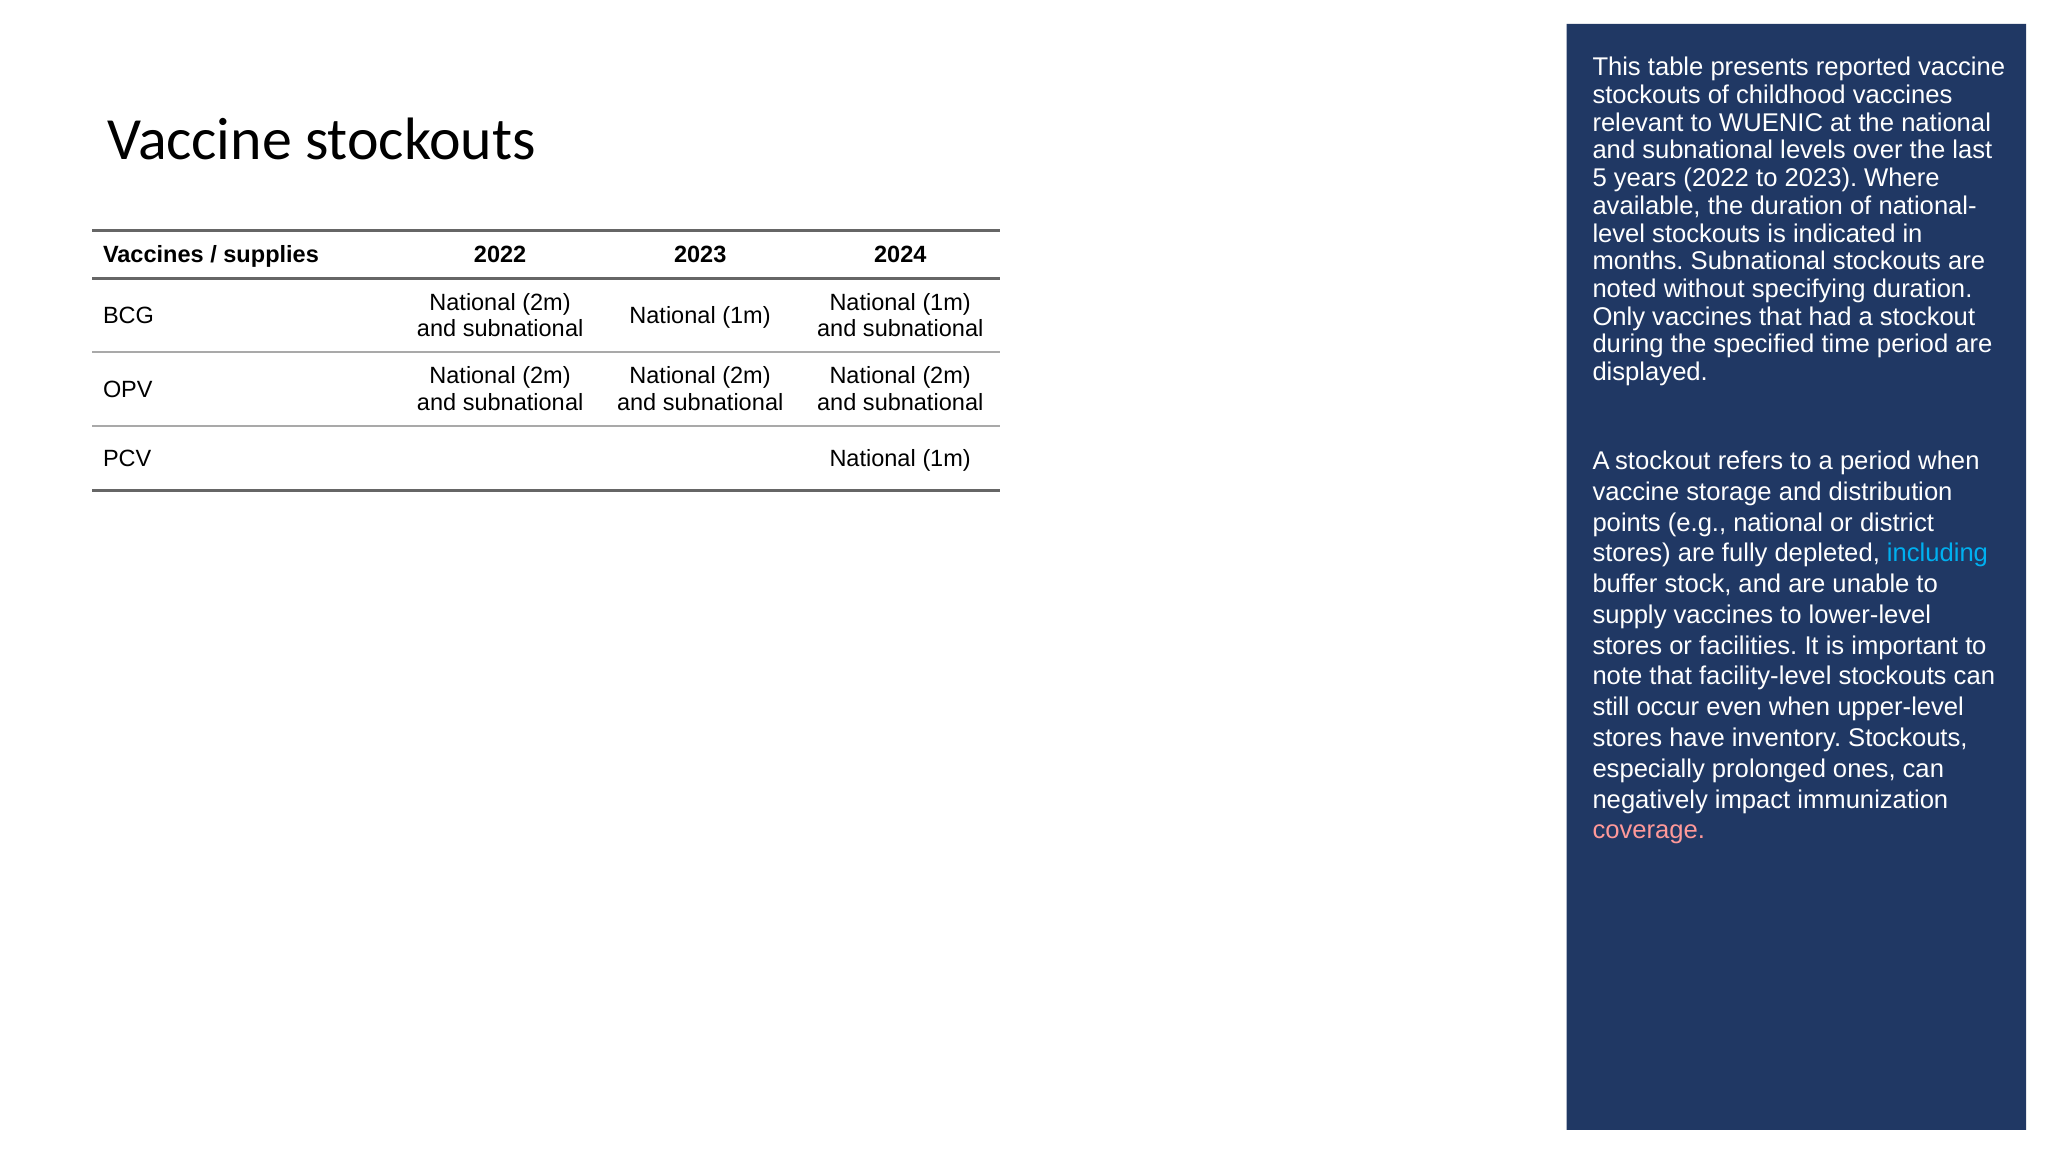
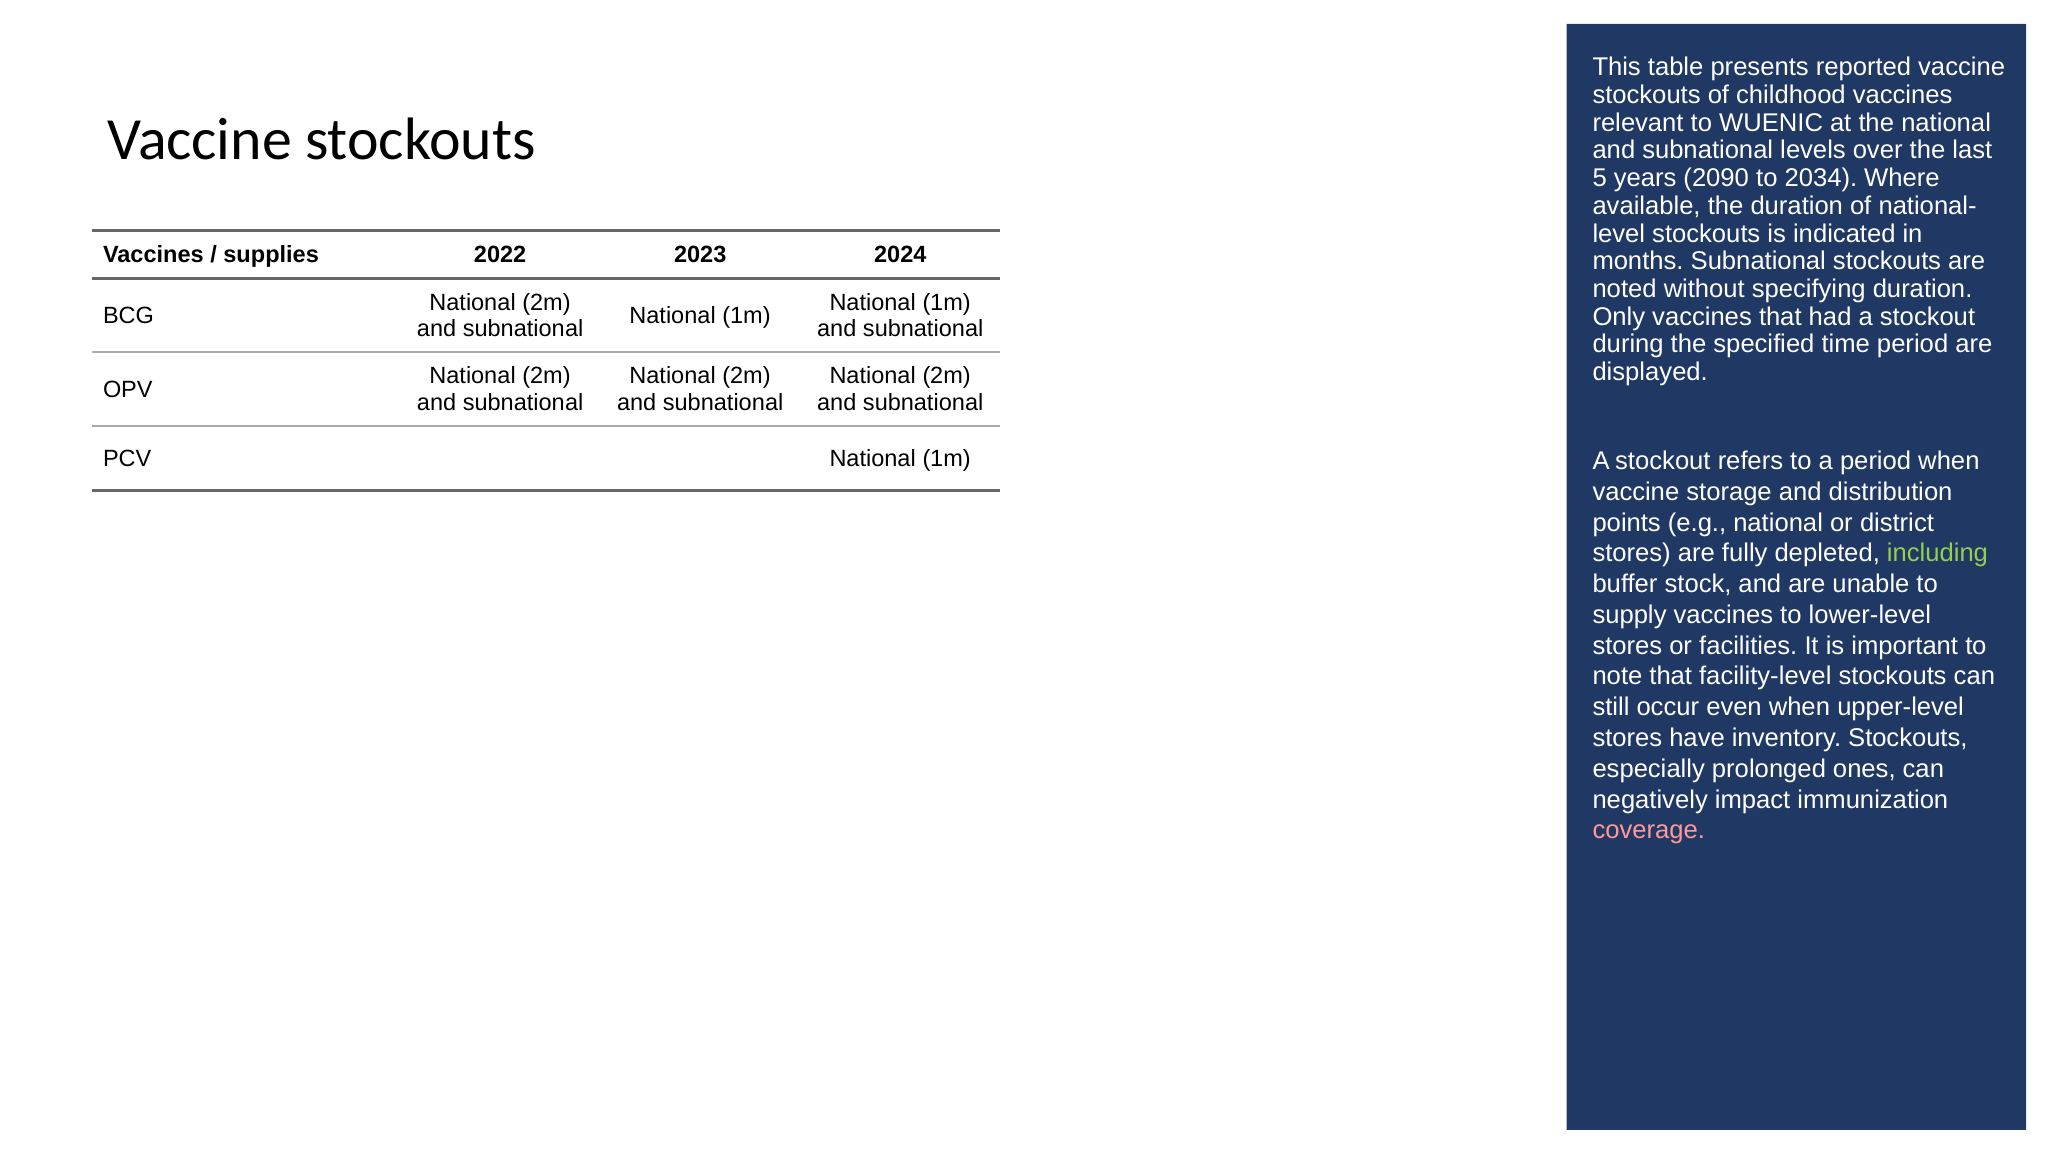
years 2022: 2022 -> 2090 (1716, 178)
to 2023: 2023 -> 2034 (1821, 178)
including colour: light blue -> light green (1937, 554)
